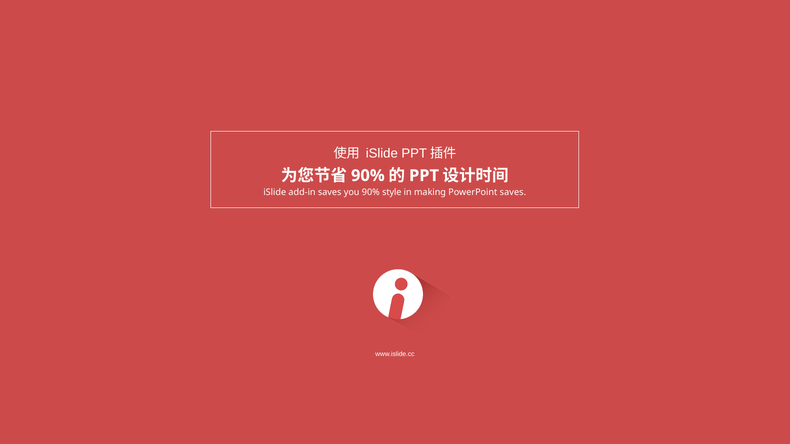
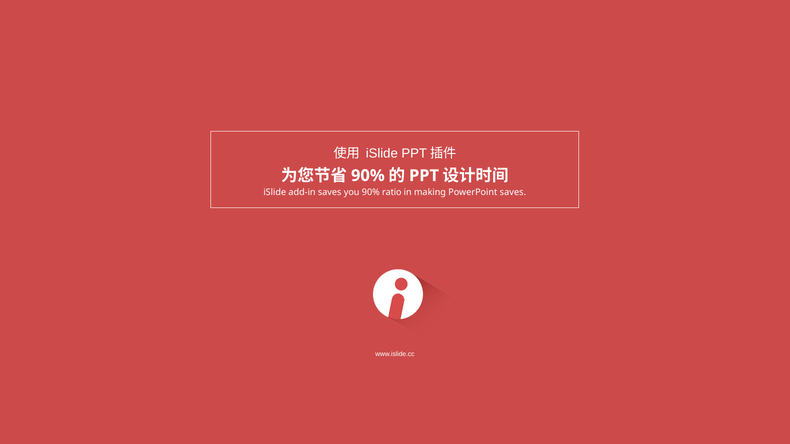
style: style -> ratio (392, 193)
